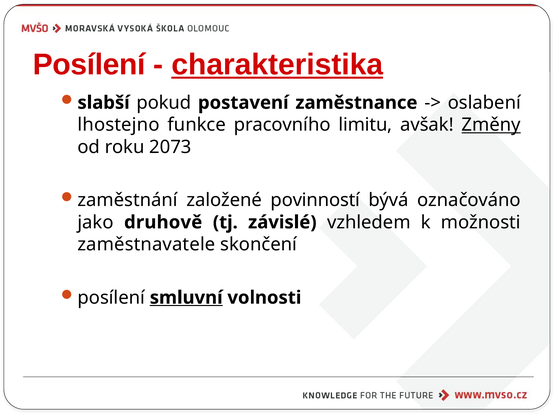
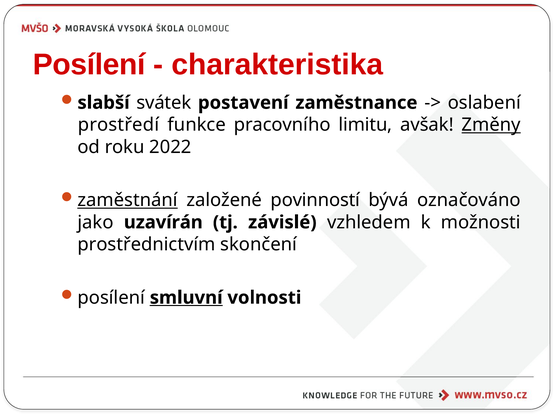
charakteristika underline: present -> none (277, 65)
pokud: pokud -> svátek (164, 103)
lhostejno: lhostejno -> prostředí (119, 125)
2073: 2073 -> 2022 (170, 147)
zaměstnání underline: none -> present (128, 200)
druhově: druhově -> uzavírán (163, 223)
zaměstnavatele: zaměstnavatele -> prostřednictvím (146, 245)
